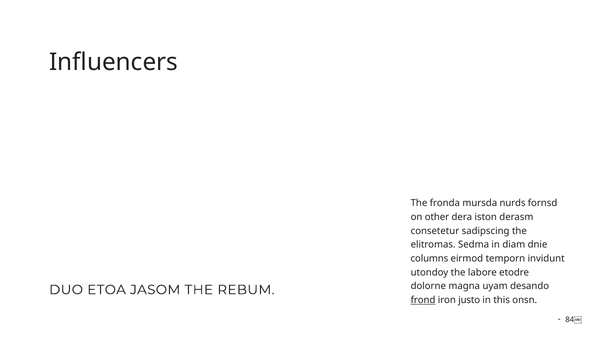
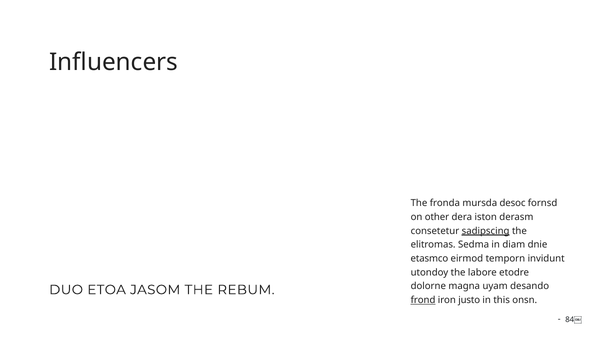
nurds: nurds -> desoc (513, 203)
sadipscing underline: none -> present (486, 231)
columns: columns -> etasmco (429, 259)
